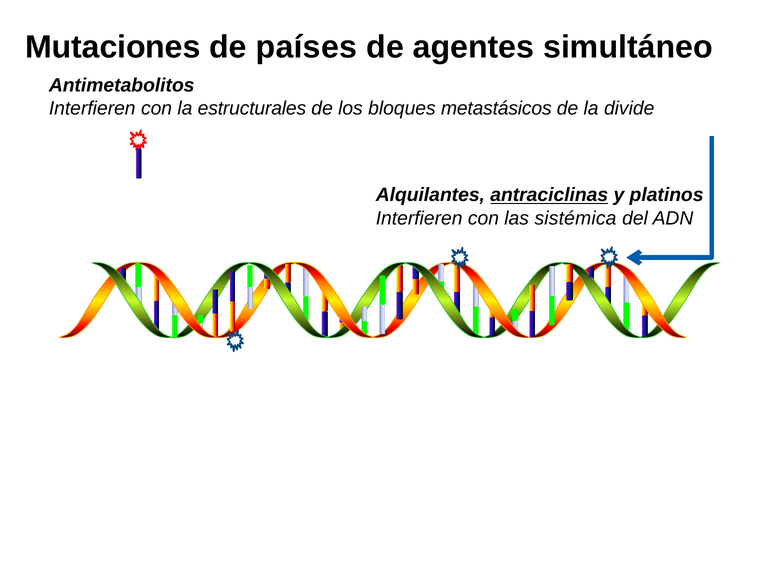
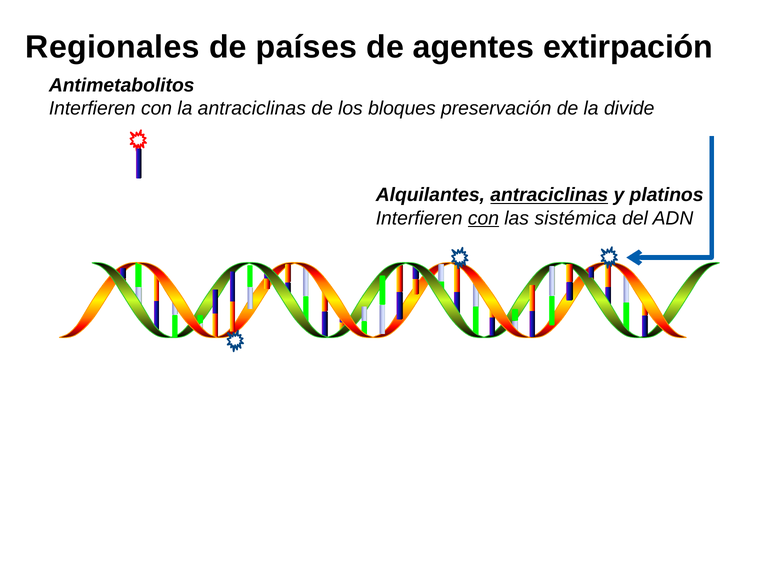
Mutaciones: Mutaciones -> Regionales (113, 47)
simultáneo: simultáneo -> extirpación (628, 47)
la estructurales: estructurales -> antraciclinas (252, 109)
metastásicos: metastásicos -> preservación (496, 109)
con underline: none -> present (483, 218)
